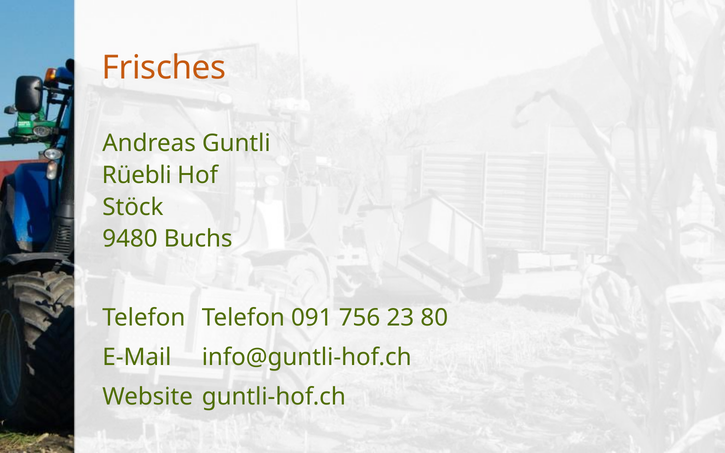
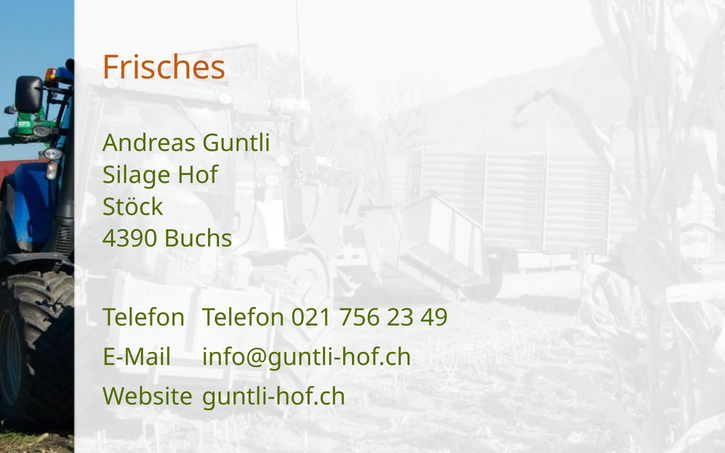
Rüebli: Rüebli -> Silage (137, 175)
9480: 9480 -> 4390 (130, 239)
091: 091 -> 021 (312, 318)
80: 80 -> 49 (434, 318)
